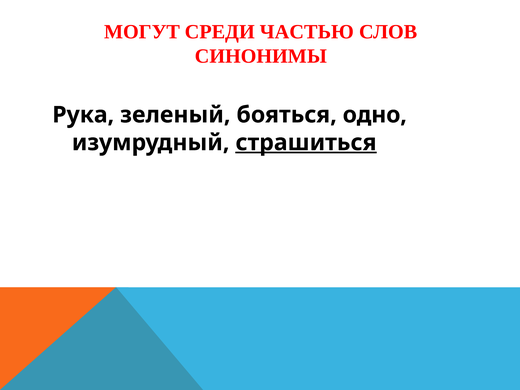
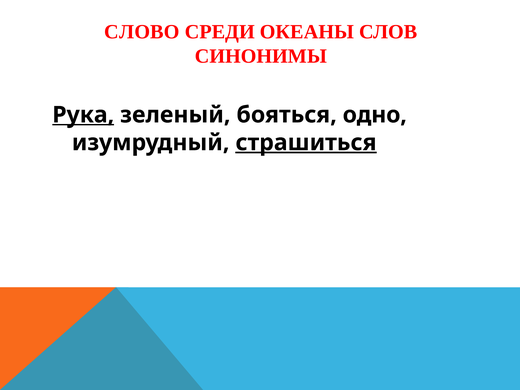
МОГУТ: МОГУТ -> СЛОВО (142, 32)
ЧАСТЬЮ: ЧАСТЬЮ -> ОКЕАНЫ (307, 32)
Рука underline: none -> present (83, 115)
